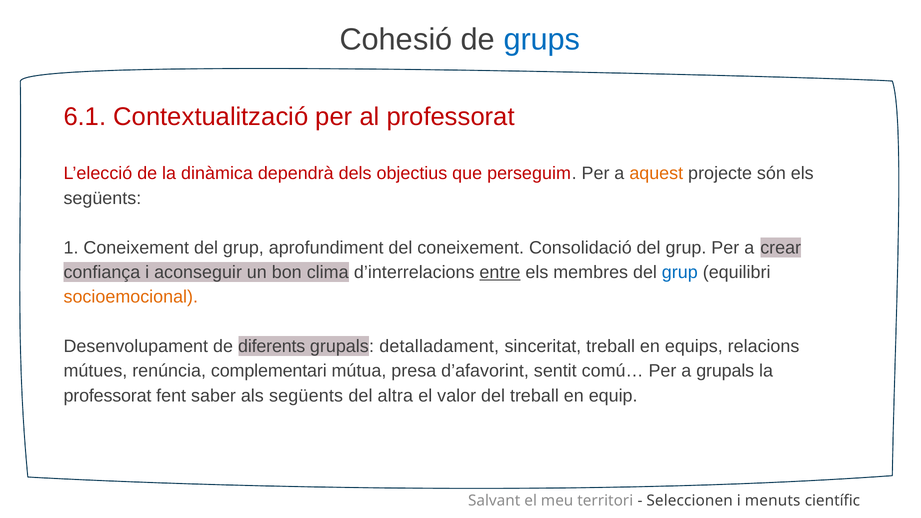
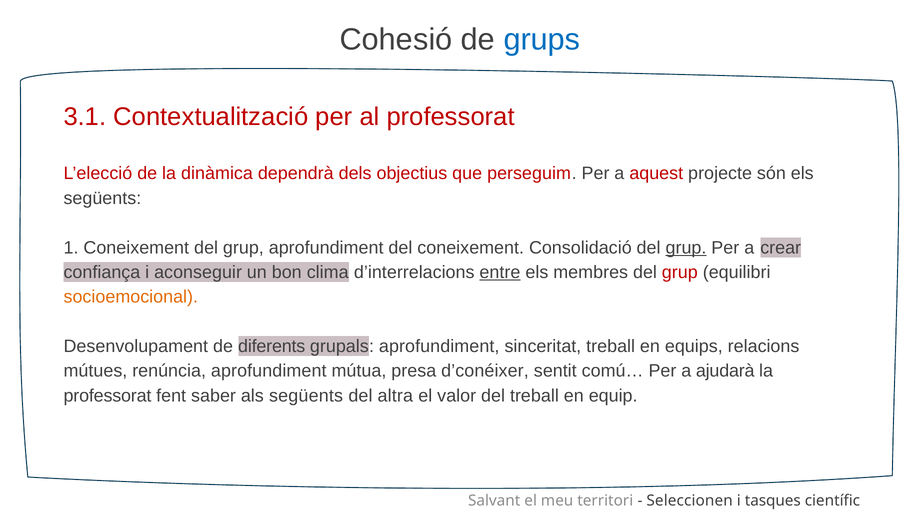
6.1: 6.1 -> 3.1 (85, 117)
aquest colour: orange -> red (656, 174)
grup underline: none -> present (686, 248)
grup colour: blue -> red (680, 272)
grupals detalladament: detalladament -> aprofundiment (439, 346)
renúncia complementari: complementari -> aprofundiment (269, 371)
d’afavorint: d’afavorint -> d’conéixer (485, 371)
a grupals: grupals -> ajudarà (725, 371)
menuts: menuts -> tasques (773, 501)
